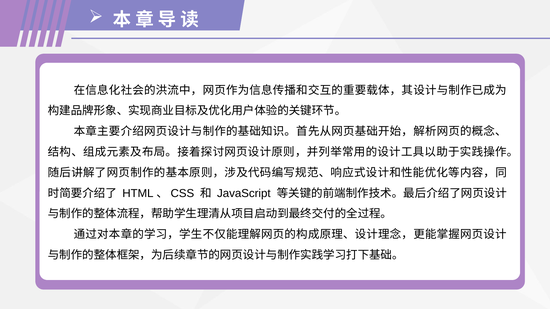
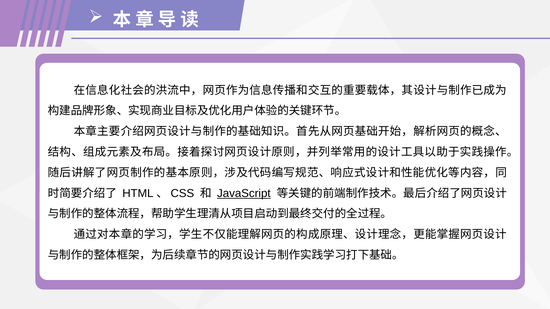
JavaScript underline: none -> present (244, 193)
